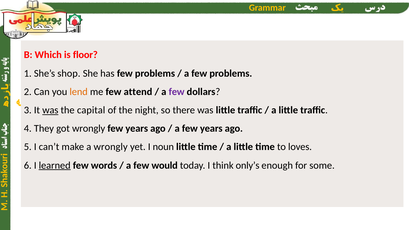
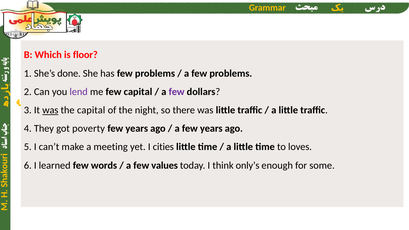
shop: shop -> done (69, 73)
lend colour: orange -> purple (79, 92)
few attend: attend -> capital (138, 92)
got wrongly: wrongly -> poverty (89, 129)
a wrongly: wrongly -> meeting (111, 147)
noun: noun -> cities (163, 147)
learned underline: present -> none (55, 165)
would: would -> values (165, 165)
